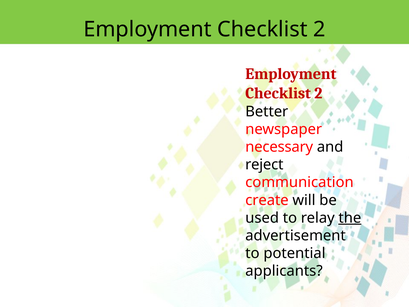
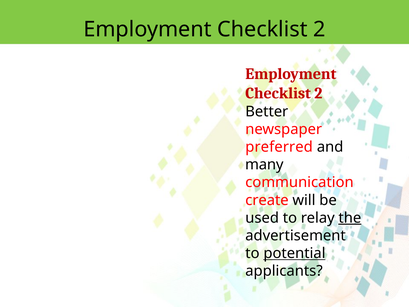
necessary: necessary -> preferred (279, 147)
reject: reject -> many (264, 165)
potential underline: none -> present (294, 253)
